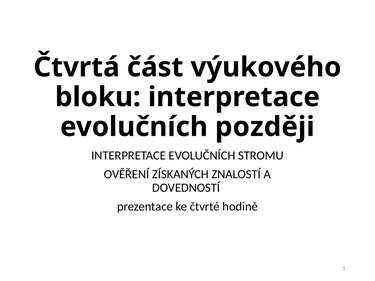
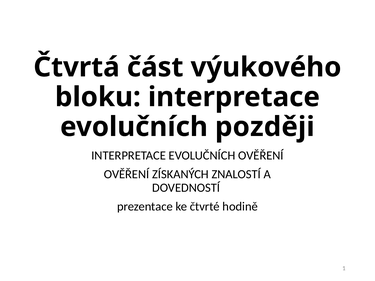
EVOLUČNÍCH STROMU: STROMU -> OVĚŘENÍ (261, 156)
